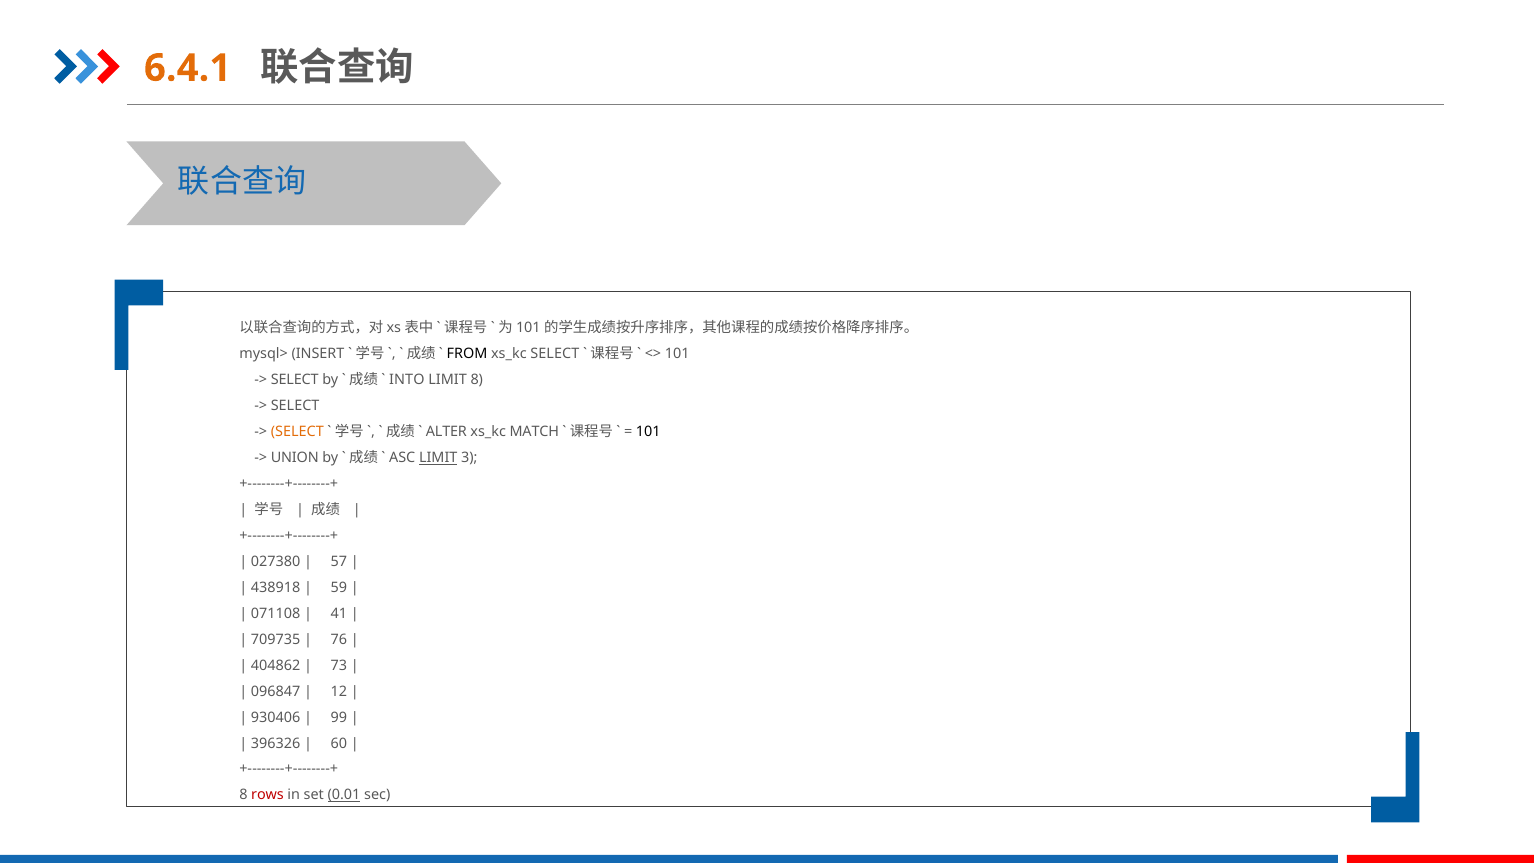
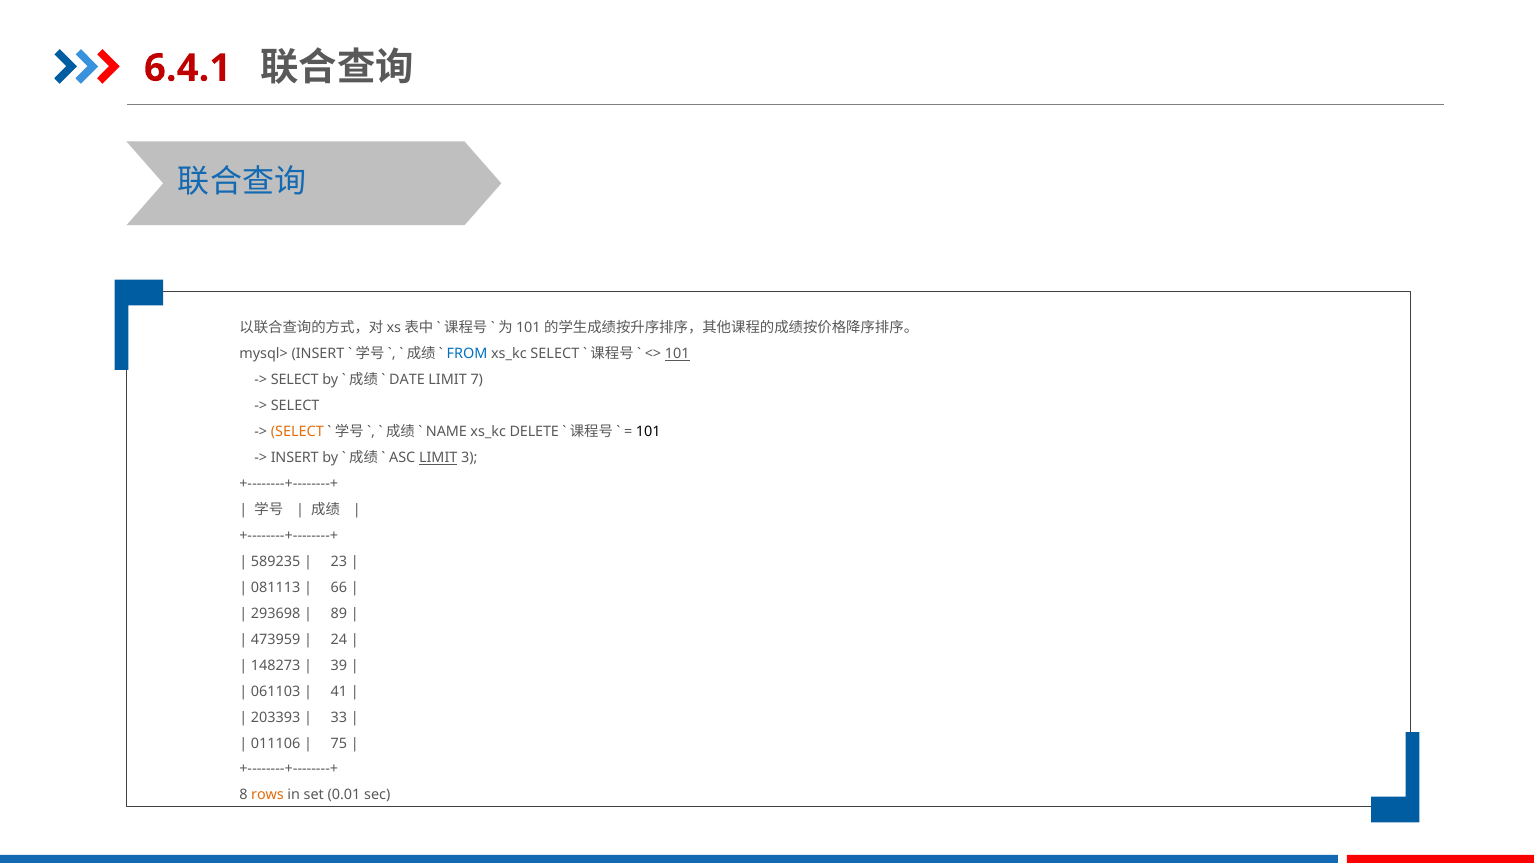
6.4.1 colour: orange -> red (188, 68)
FROM colour: black -> blue (467, 354)
101 underline: none -> present (677, 354)
INTO: INTO -> DATE (407, 380)
LIMIT 8: 8 -> 7 (477, 380)
ALTER: ALTER -> NAME (446, 432)
MATCH: MATCH -> DELETE (534, 432)
UNION: UNION -> INSERT (295, 458)
027380: 027380 -> 589235 (276, 562)
57: 57 -> 23 (339, 562)
438918: 438918 -> 081113 (276, 588)
59: 59 -> 66 (339, 588)
071108: 071108 -> 293698 (276, 614)
41: 41 -> 89 (339, 614)
709735: 709735 -> 473959 (276, 640)
76: 76 -> 24 (339, 640)
404862: 404862 -> 148273 (276, 666)
73: 73 -> 39 (339, 666)
096847: 096847 -> 061103 (276, 692)
12: 12 -> 41 (339, 692)
930406: 930406 -> 203393 (276, 717)
99: 99 -> 33 (339, 717)
396326: 396326 -> 011106 (276, 743)
60: 60 -> 75 (339, 743)
rows colour: red -> orange (267, 795)
0.01 underline: present -> none (344, 795)
